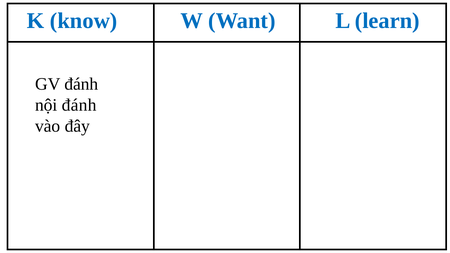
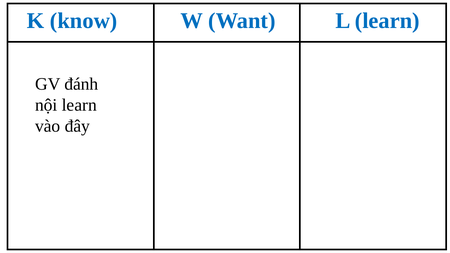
nội đánh: đánh -> learn (79, 105)
